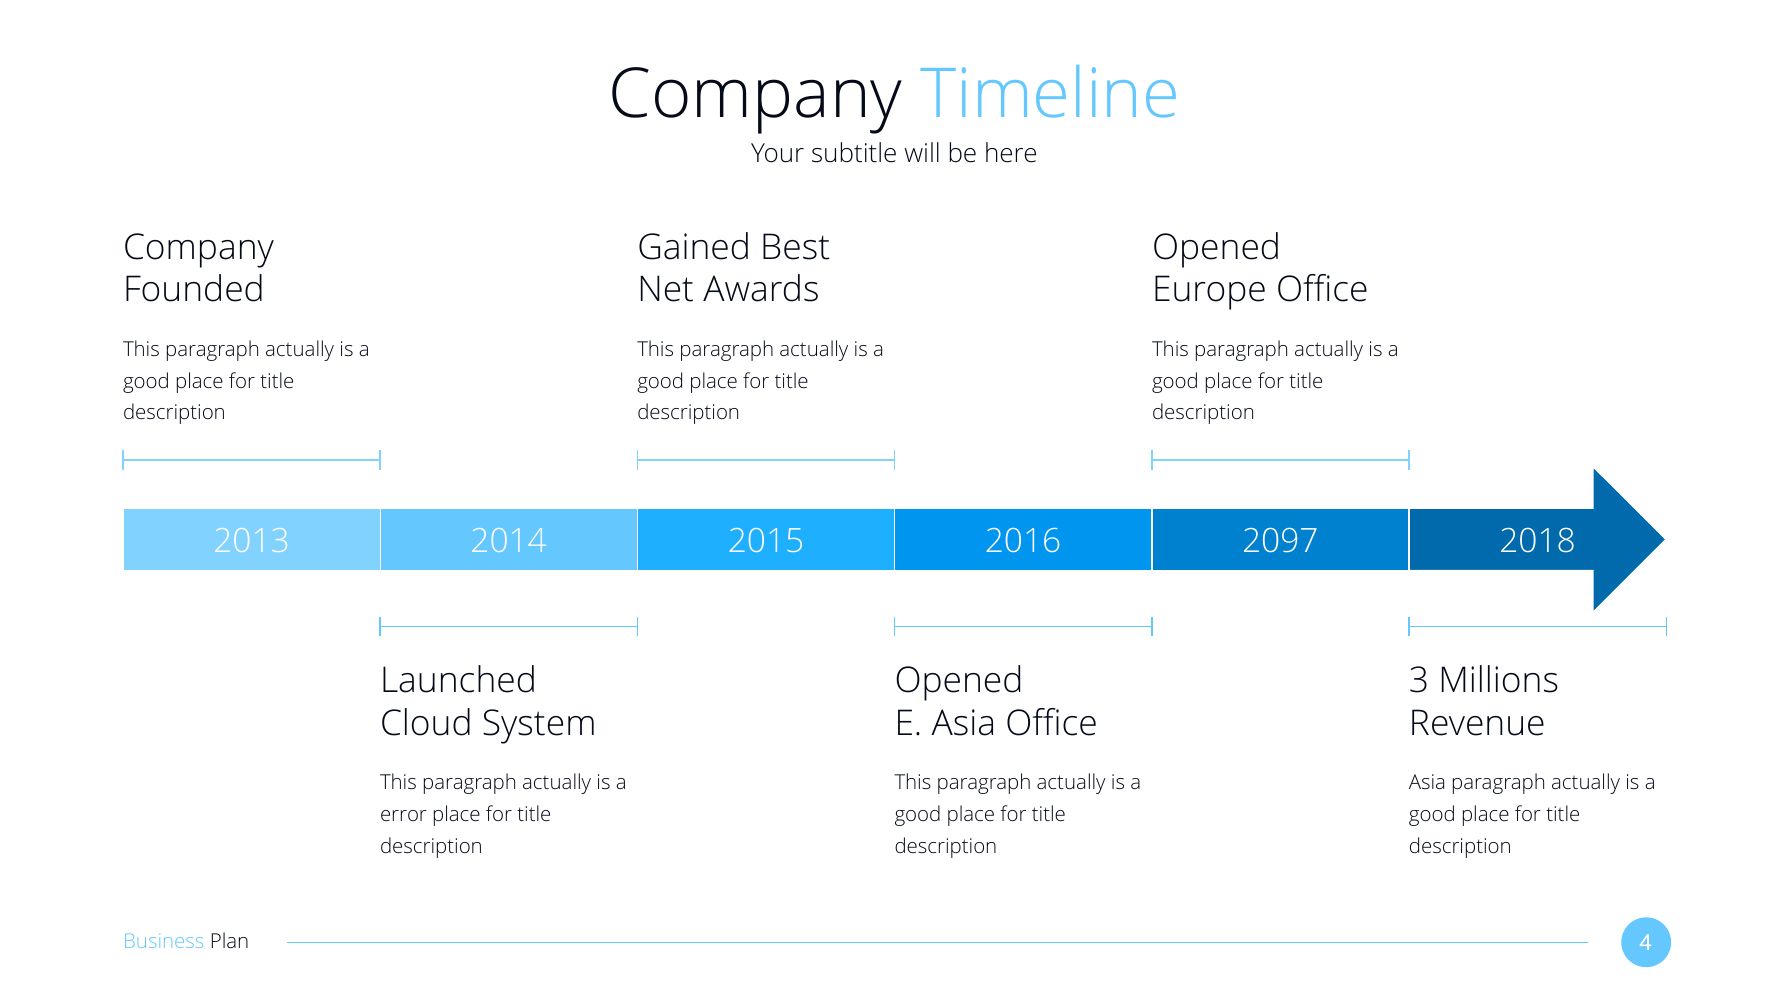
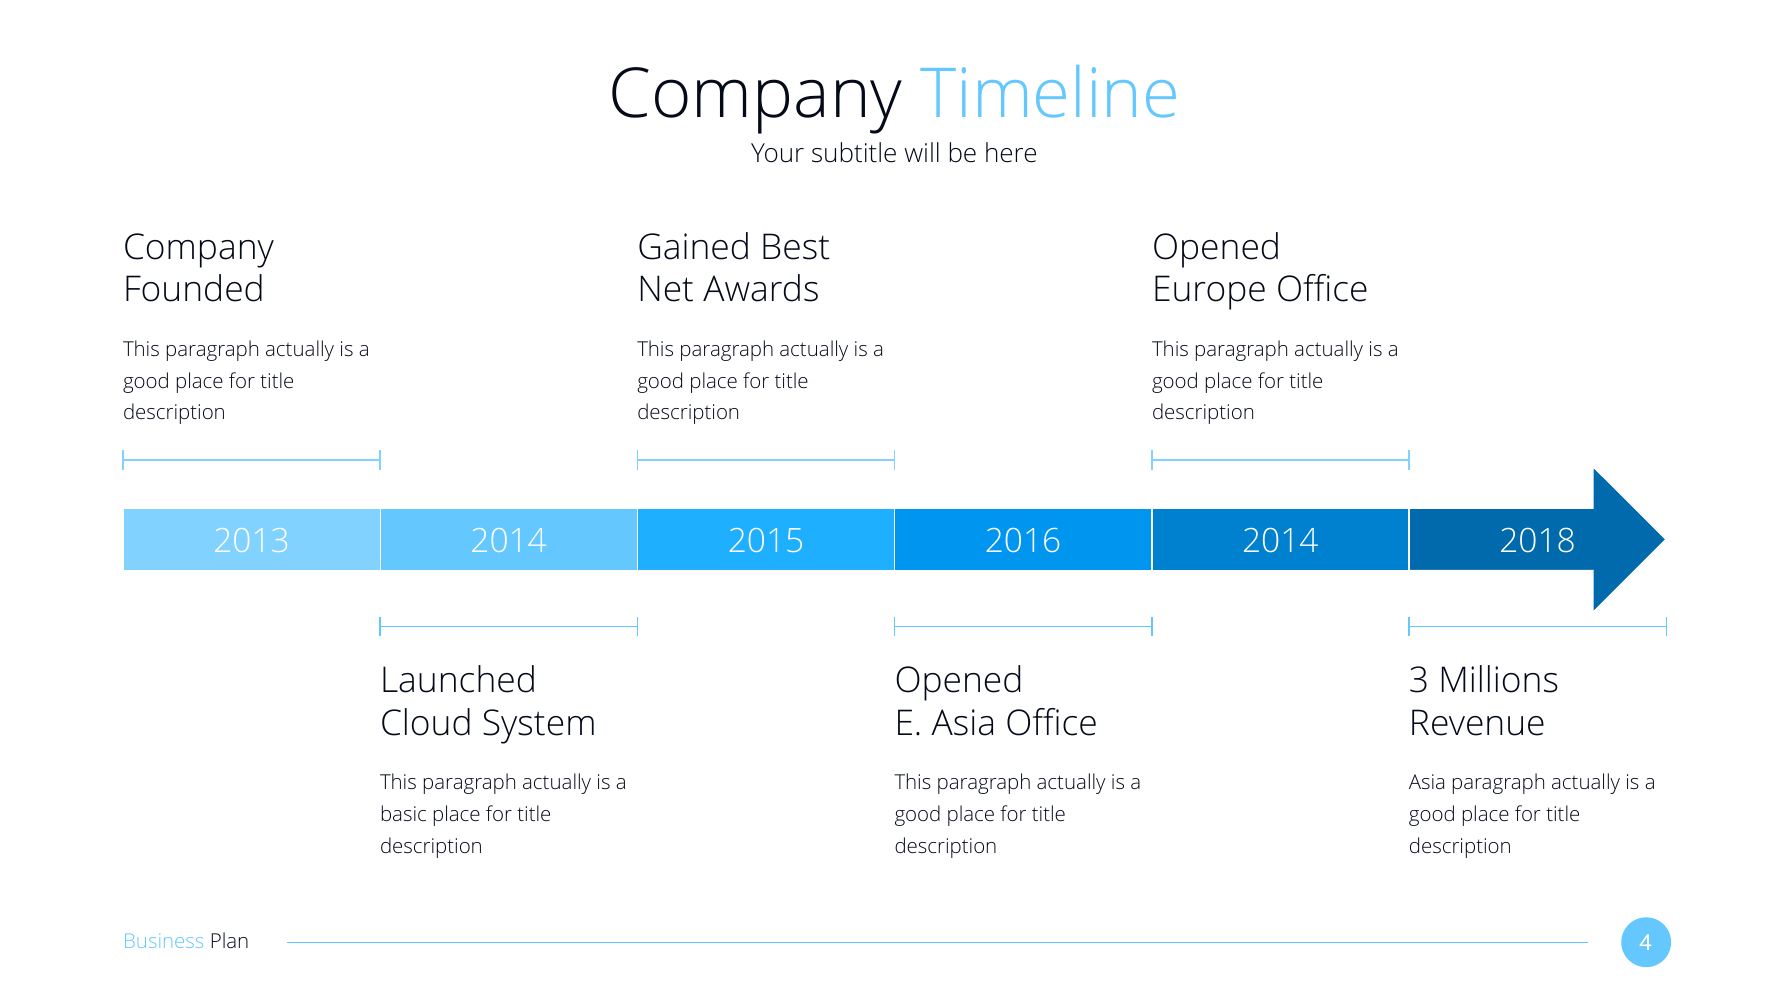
2016 2097: 2097 -> 2014 (1280, 542)
error: error -> basic (403, 815)
